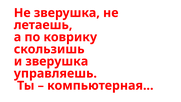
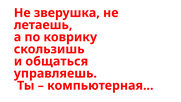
и зверушка: зверушка -> общаться (57, 61)
